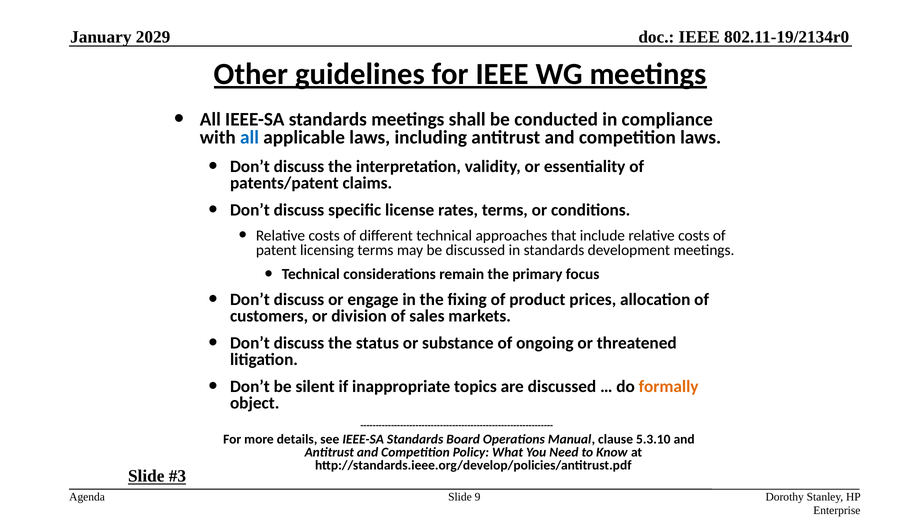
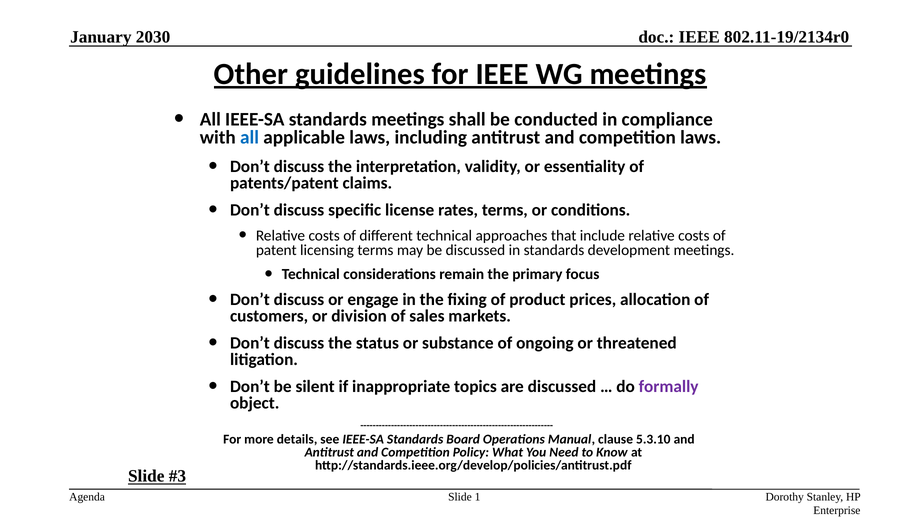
2029: 2029 -> 2030 (153, 37)
formally colour: orange -> purple (669, 387)
9: 9 -> 1 (478, 497)
